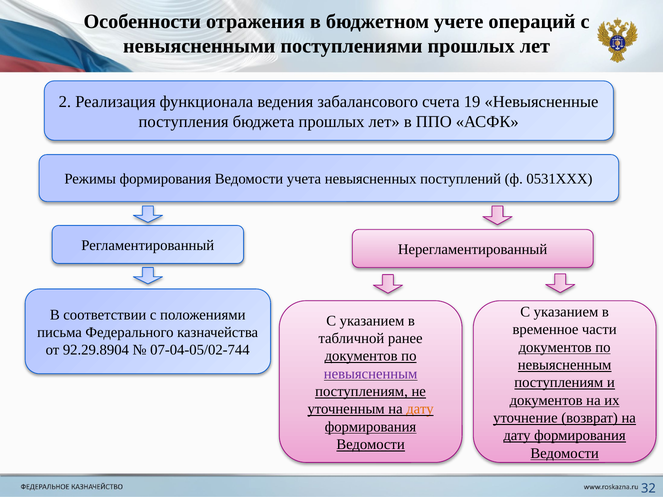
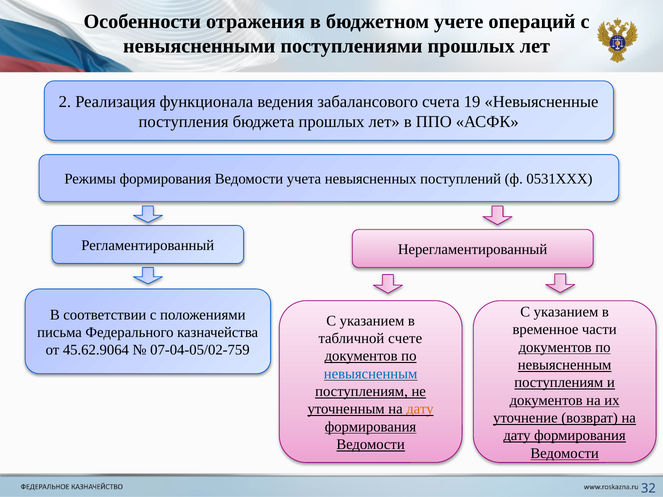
ранее: ранее -> счете (405, 339)
92.29.8904: 92.29.8904 -> 45.62.9064 (96, 350)
07-04-05/02-744: 07-04-05/02-744 -> 07-04-05/02-759 (200, 350)
невыясненным colour: purple -> blue (371, 374)
